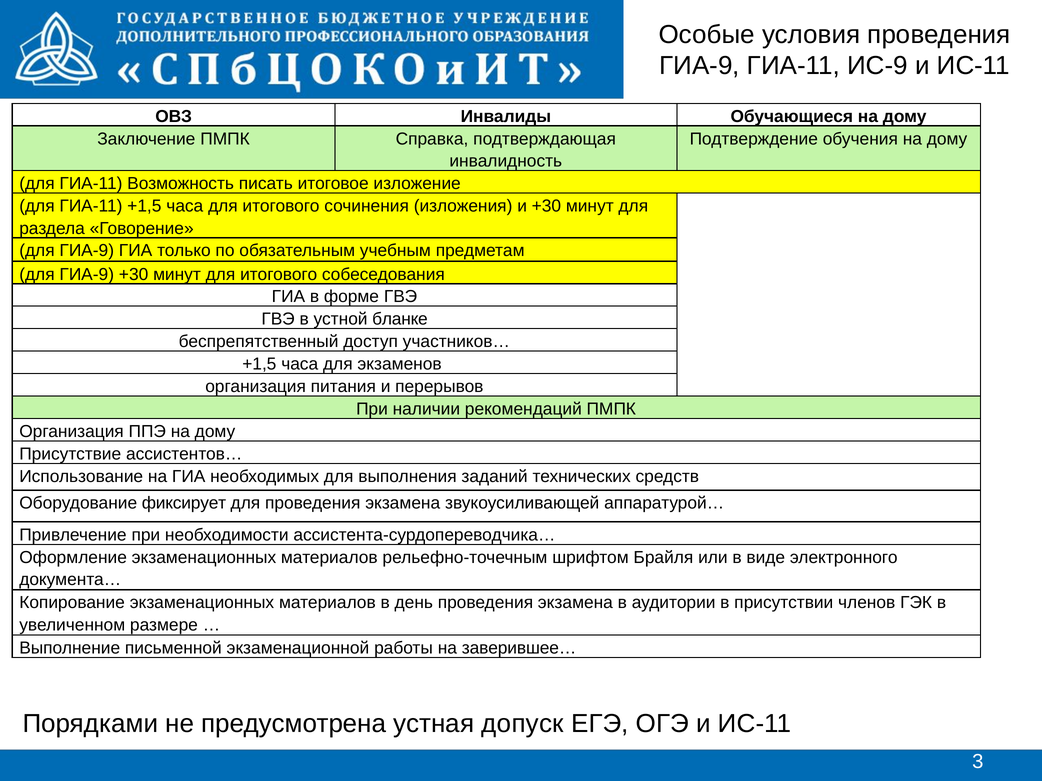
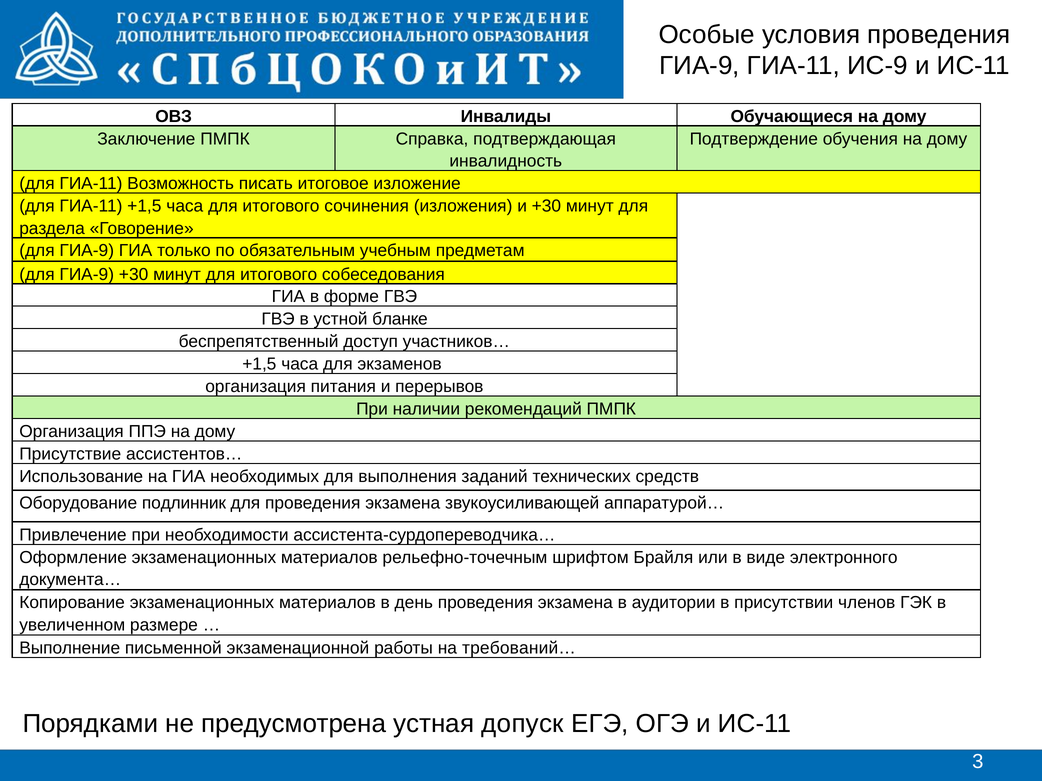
фиксирует: фиксирует -> подлинник (184, 504)
заверившее…: заверившее… -> требований… (519, 648)
